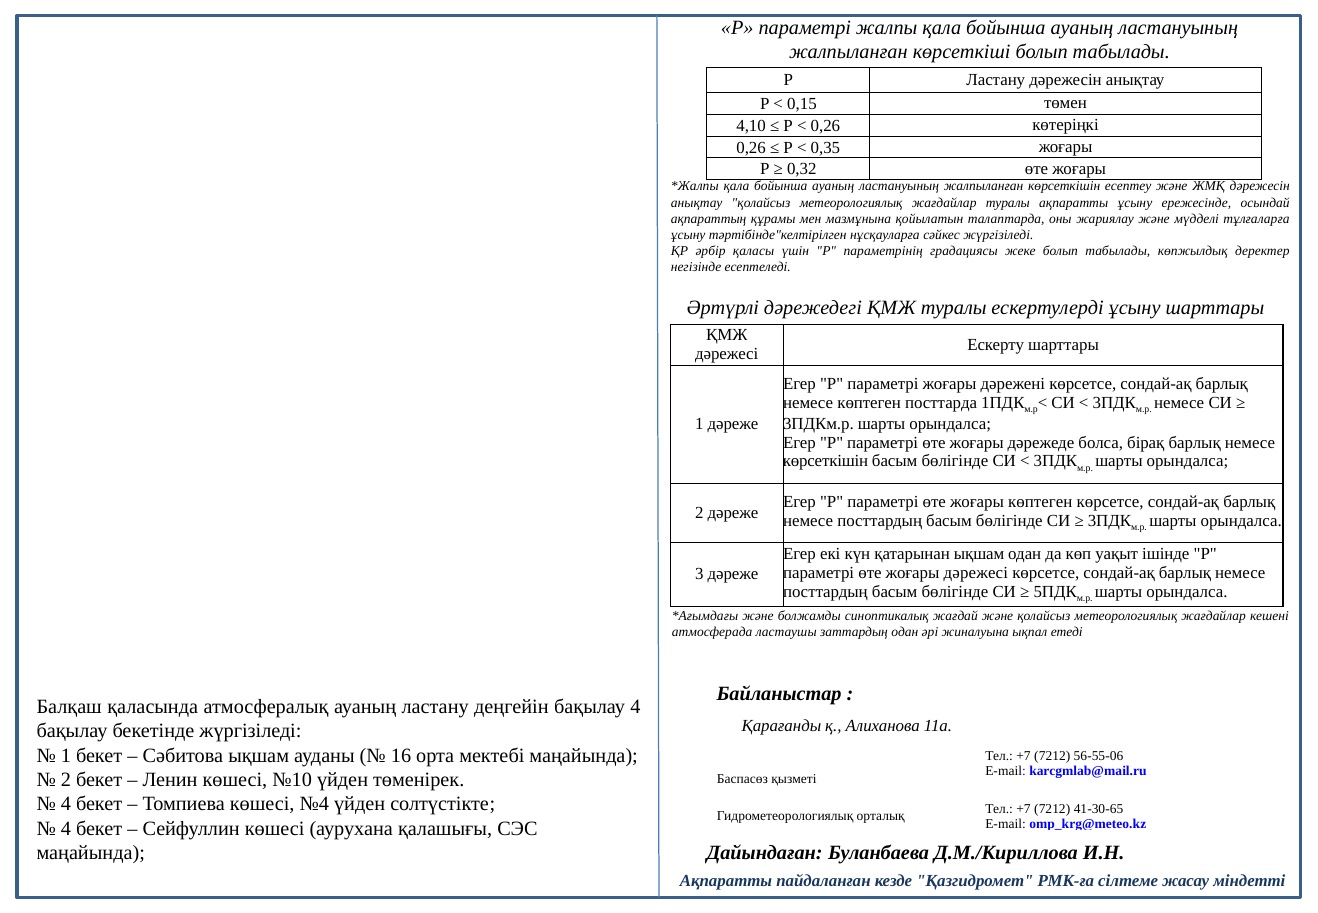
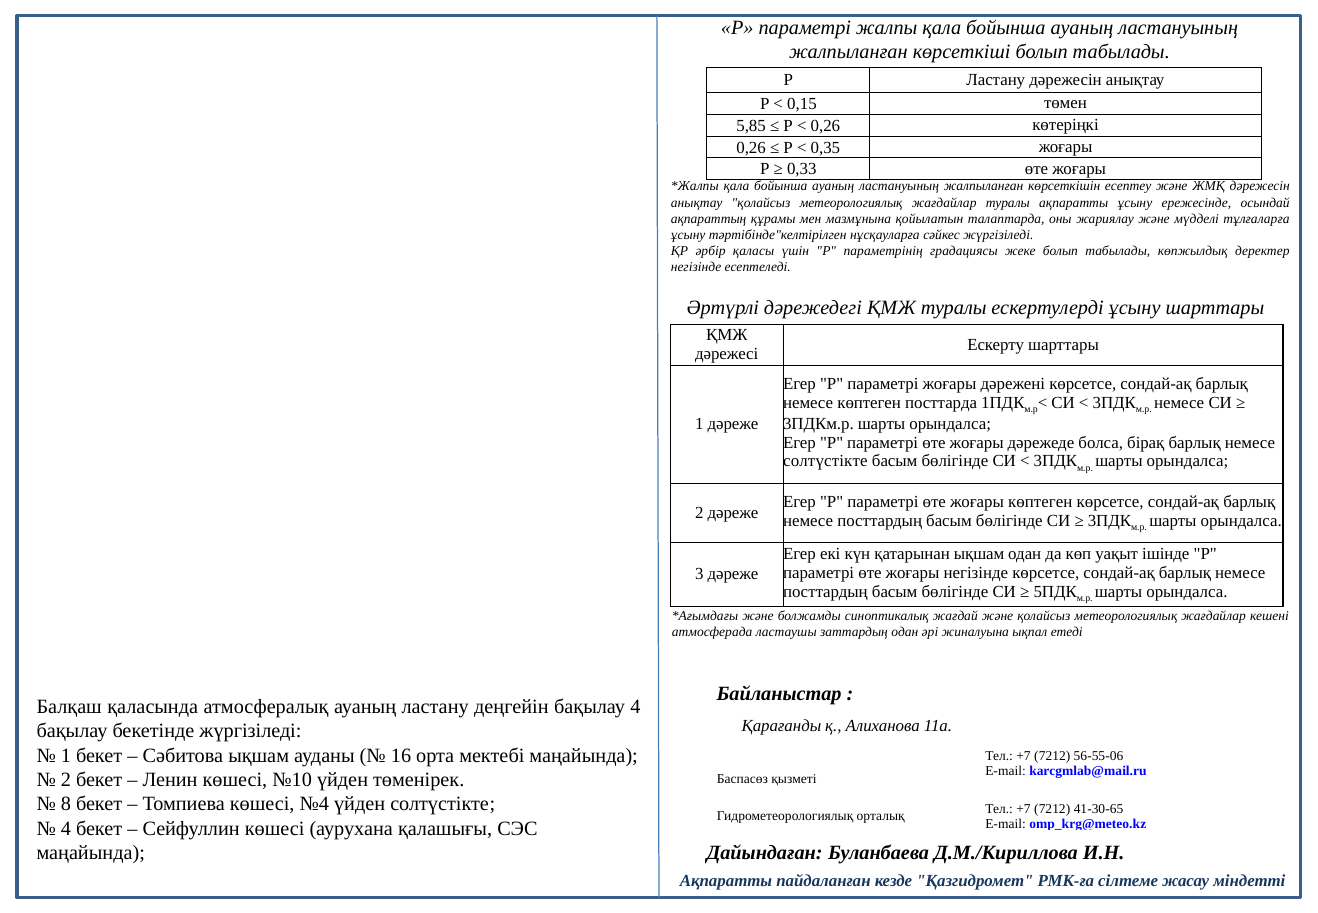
4,10: 4,10 -> 5,85 (751, 126)
0,32: 0,32 -> 0,33 (802, 169)
көрсеткішін: көрсеткішін -> солтүстікте (825, 461)
жоғары дәрежесі: дәрежесі -> негізінде (976, 572)
4: 4 -> 8 (66, 804)
